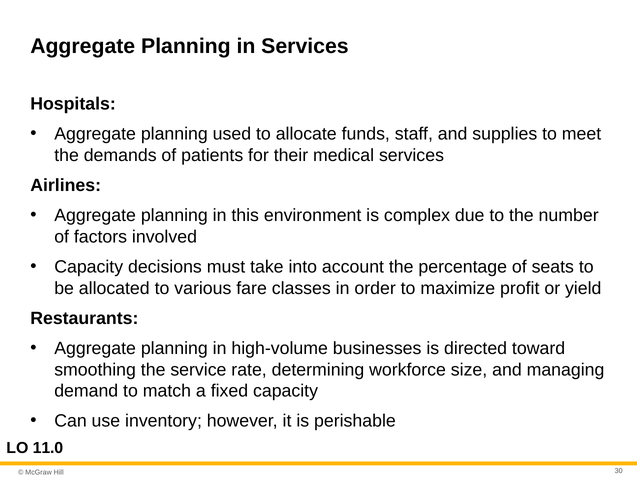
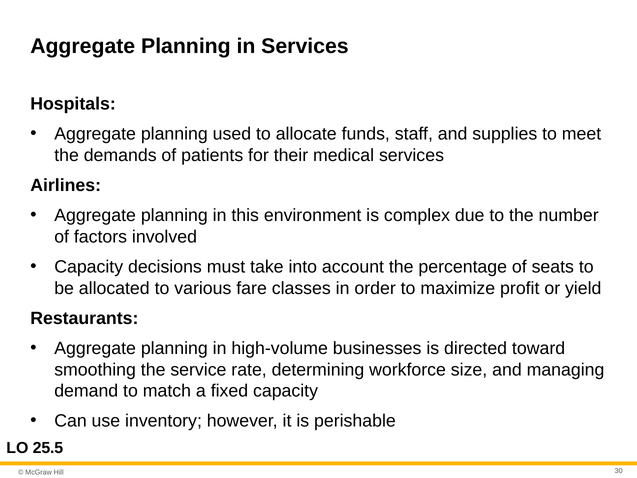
11.0: 11.0 -> 25.5 (48, 448)
